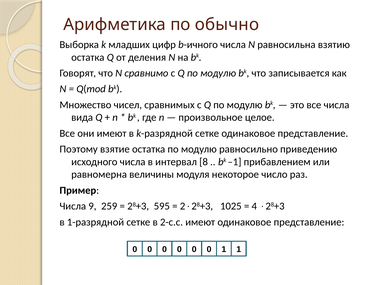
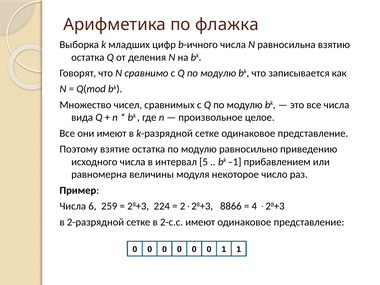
обычно: обычно -> флажка (227, 25)
8: 8 -> 5 (204, 162)
9: 9 -> 6 (92, 206)
595: 595 -> 224 (162, 206)
1025: 1025 -> 8866 (231, 206)
1-разрядной: 1-разрядной -> 2-разрядной (95, 222)
